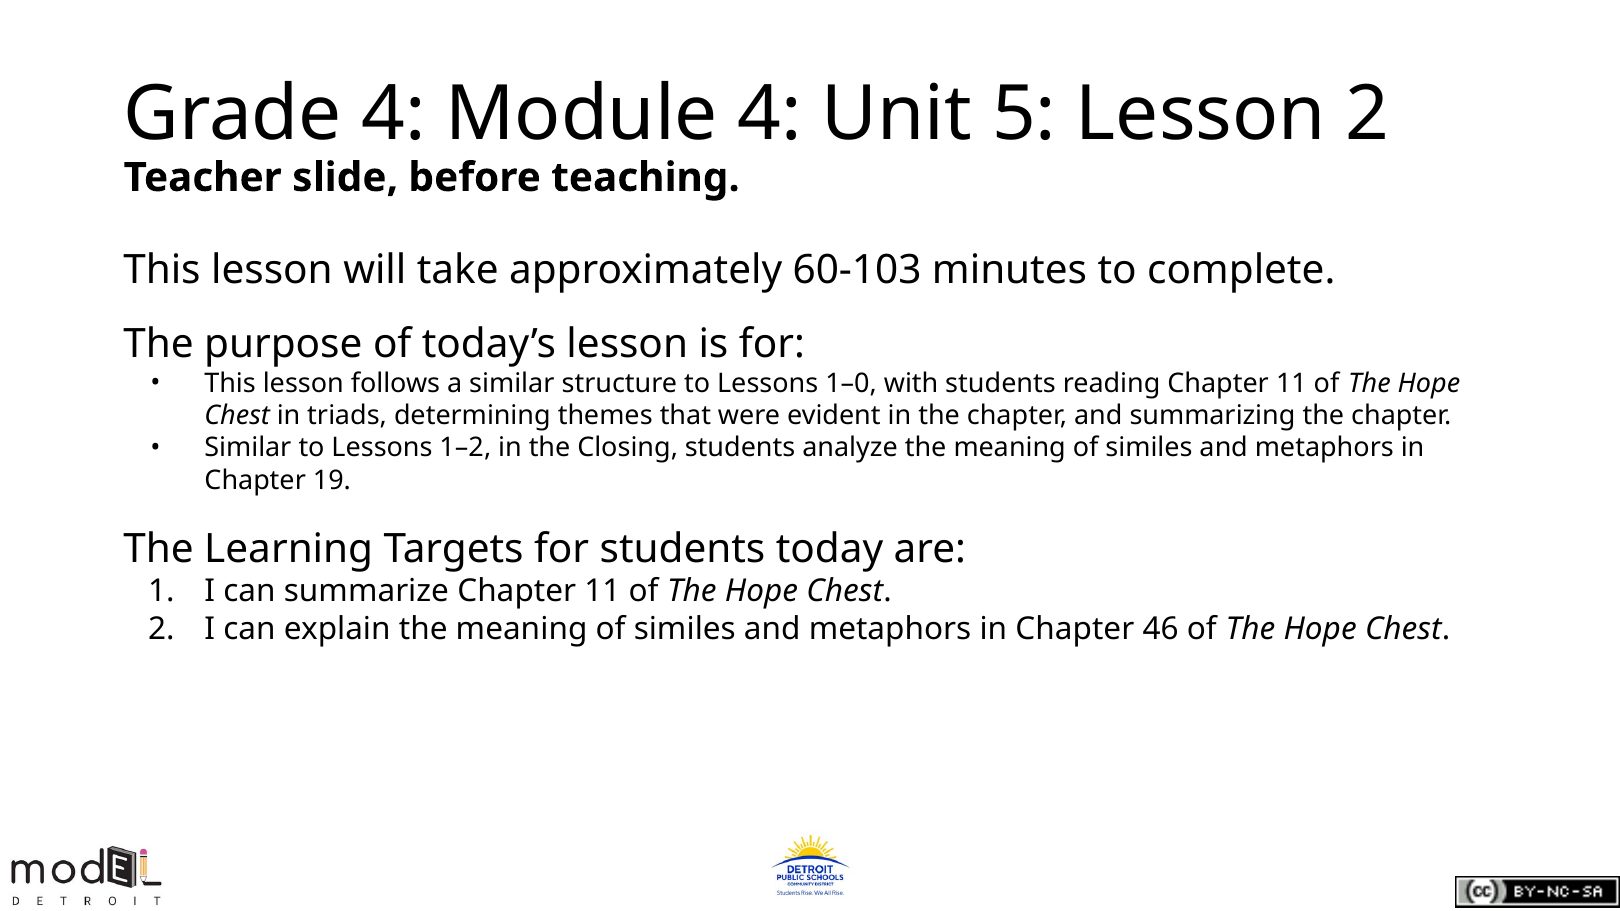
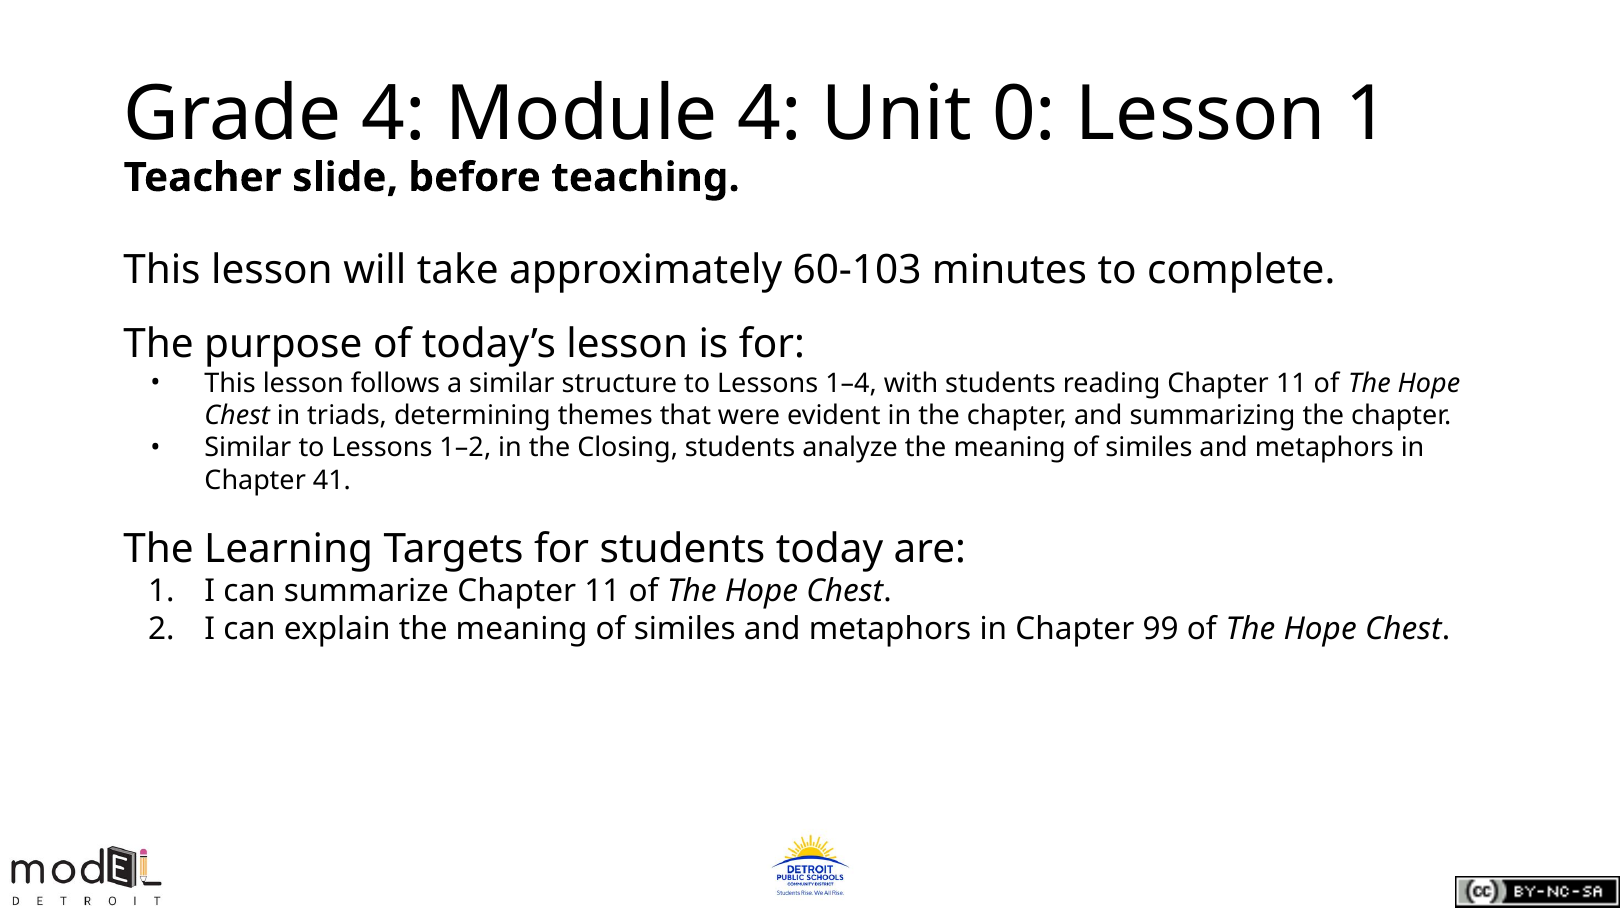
5: 5 -> 0 (1024, 114)
Lesson 2: 2 -> 1 (1367, 114)
1–0: 1–0 -> 1–4 (851, 383)
19: 19 -> 41 (332, 481)
46: 46 -> 99 (1161, 629)
